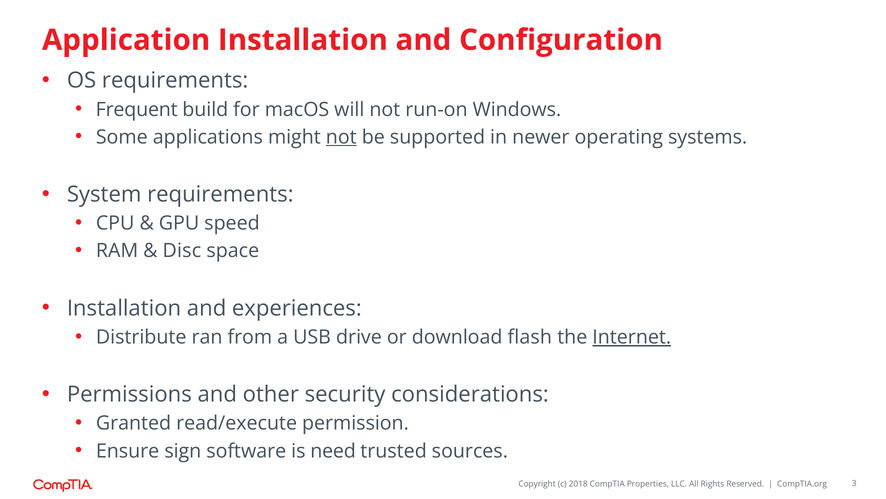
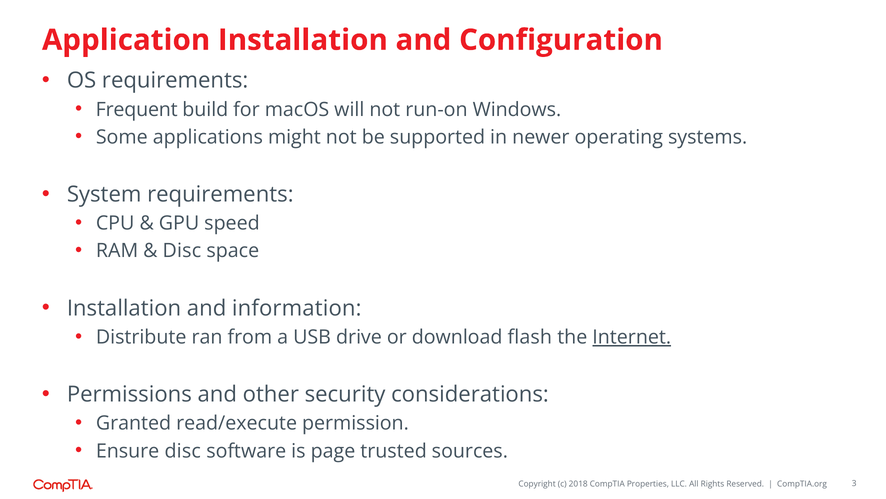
not underline: present -> none (341, 137)
experiences: experiences -> information (297, 308)
Ensure sign: sign -> disc (183, 450)
need: need -> page (333, 450)
